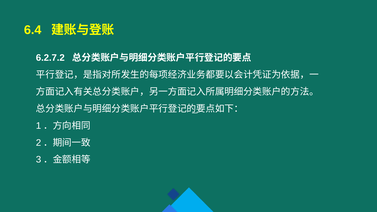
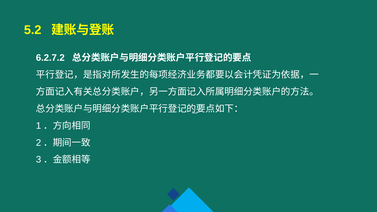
6.4: 6.4 -> 5.2 (33, 30)
